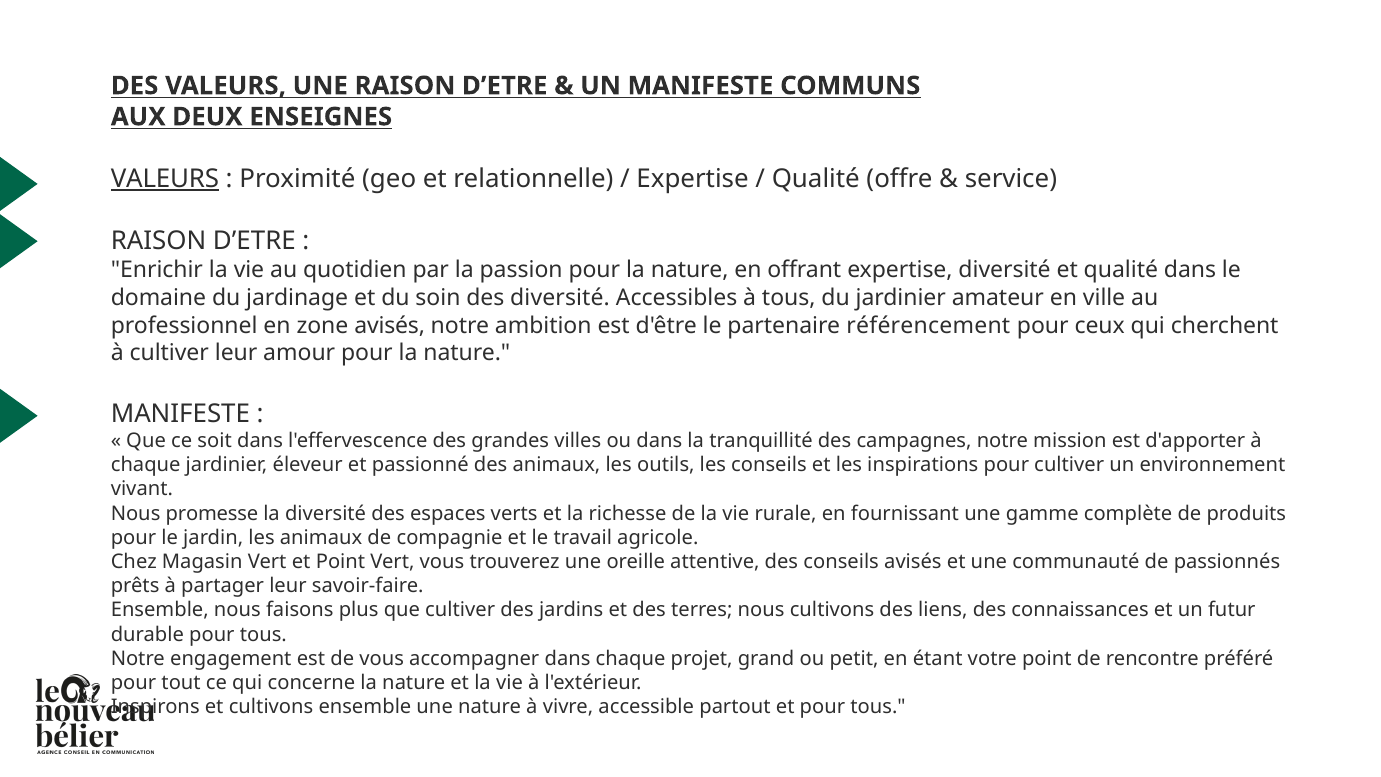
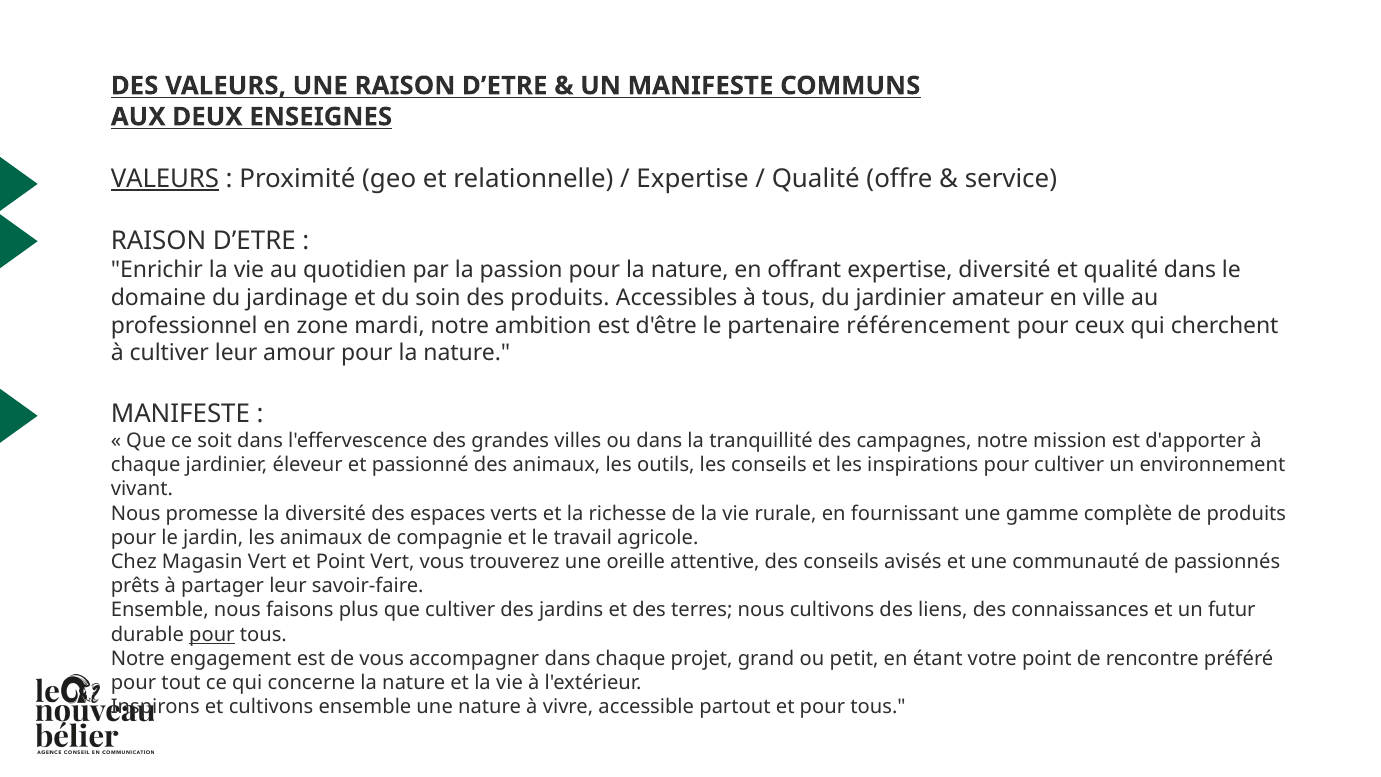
des diversité: diversité -> produits (560, 298)
zone avisés: avisés -> mardi (389, 325)
pour underline: none -> present (212, 634)
